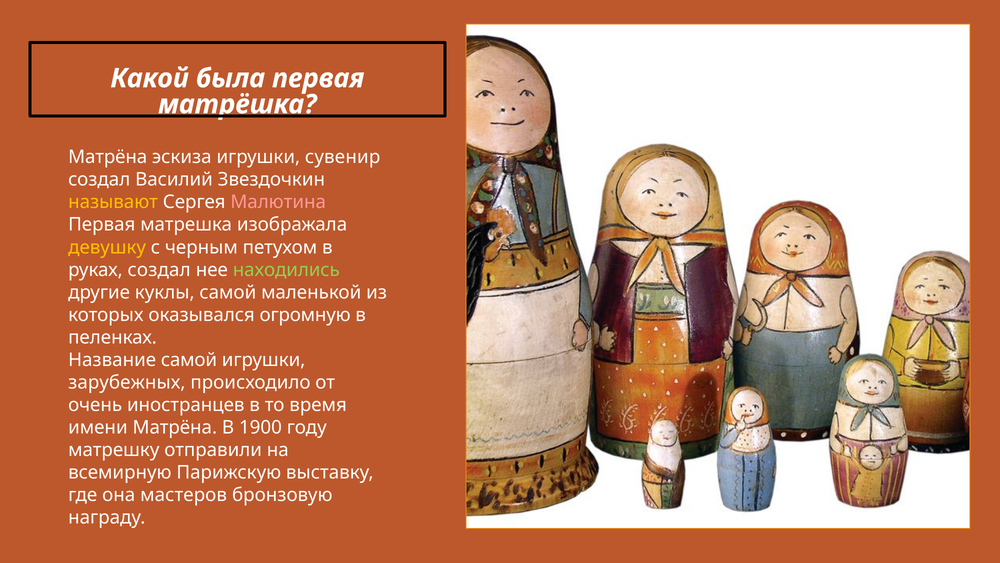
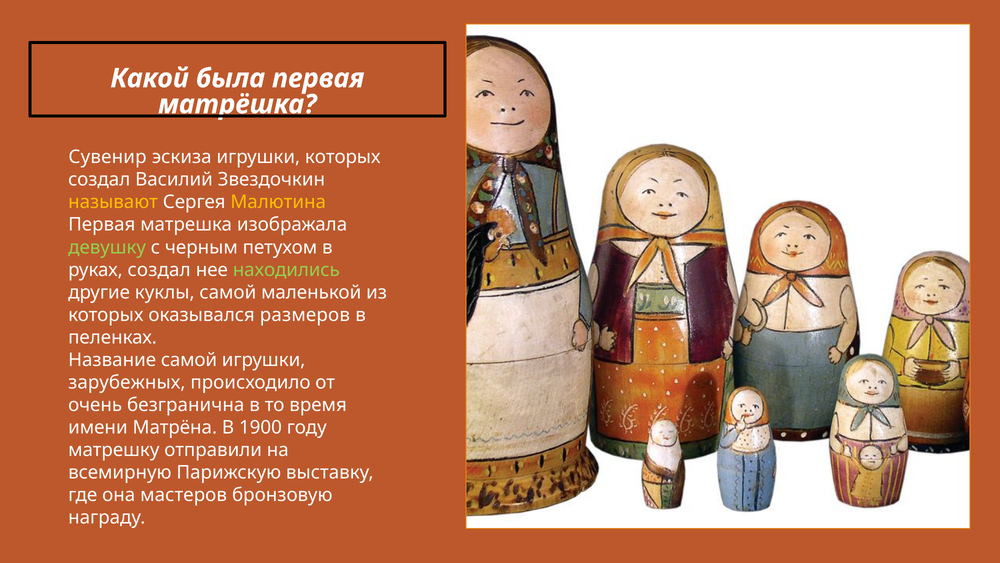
Матрёна: Матрёна -> Сувенир (108, 157)
игрушки сувенир: сувенир -> которых (343, 157)
Малютина colour: pink -> yellow (278, 202)
девушку colour: yellow -> light green (107, 247)
огромную: огромную -> размеров (305, 315)
иностранцев: иностранцев -> безгранична (186, 405)
